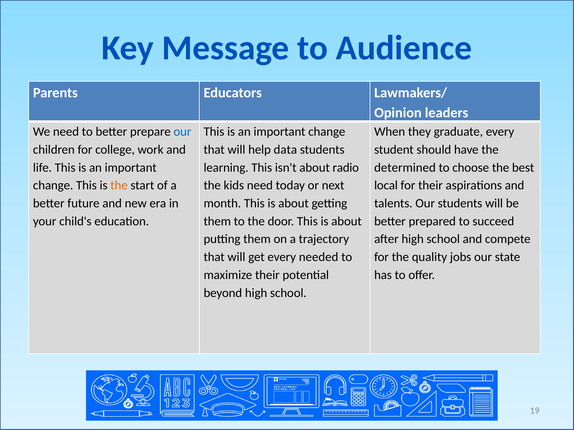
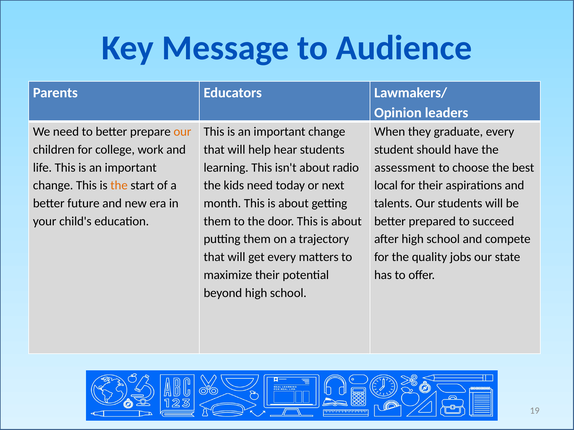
our colour: blue -> orange (182, 132)
data: data -> hear (285, 150)
determined: determined -> assessment (405, 168)
needed: needed -> matters (319, 257)
